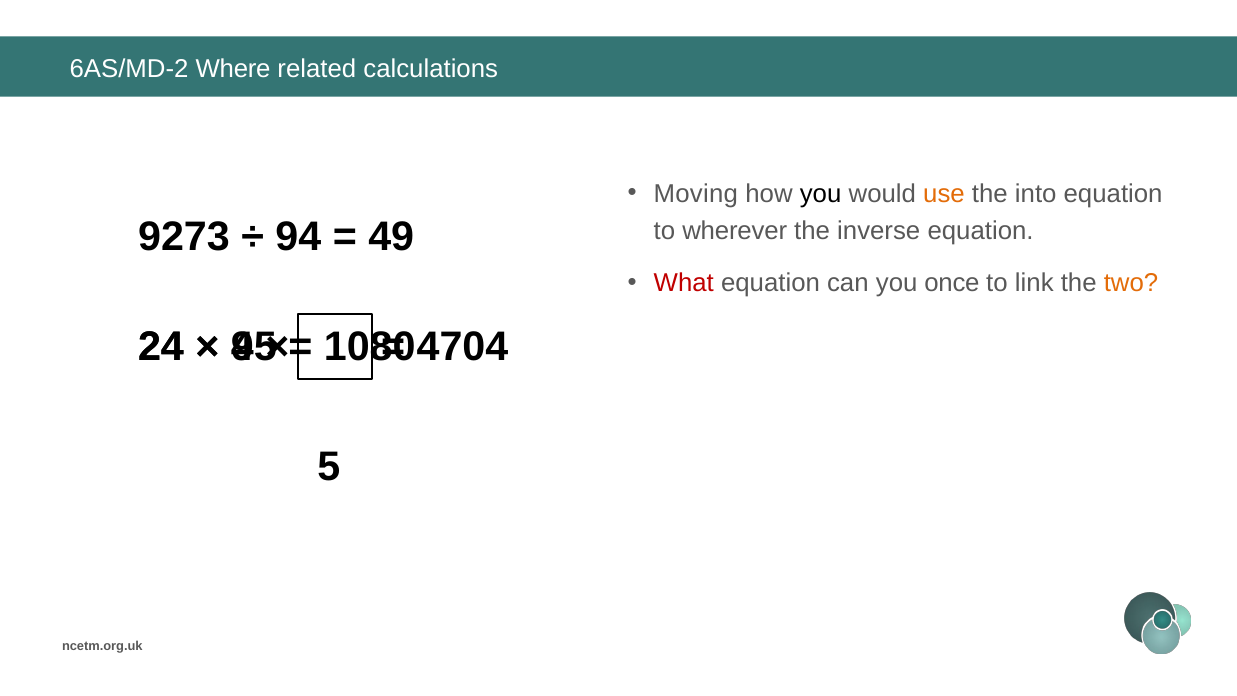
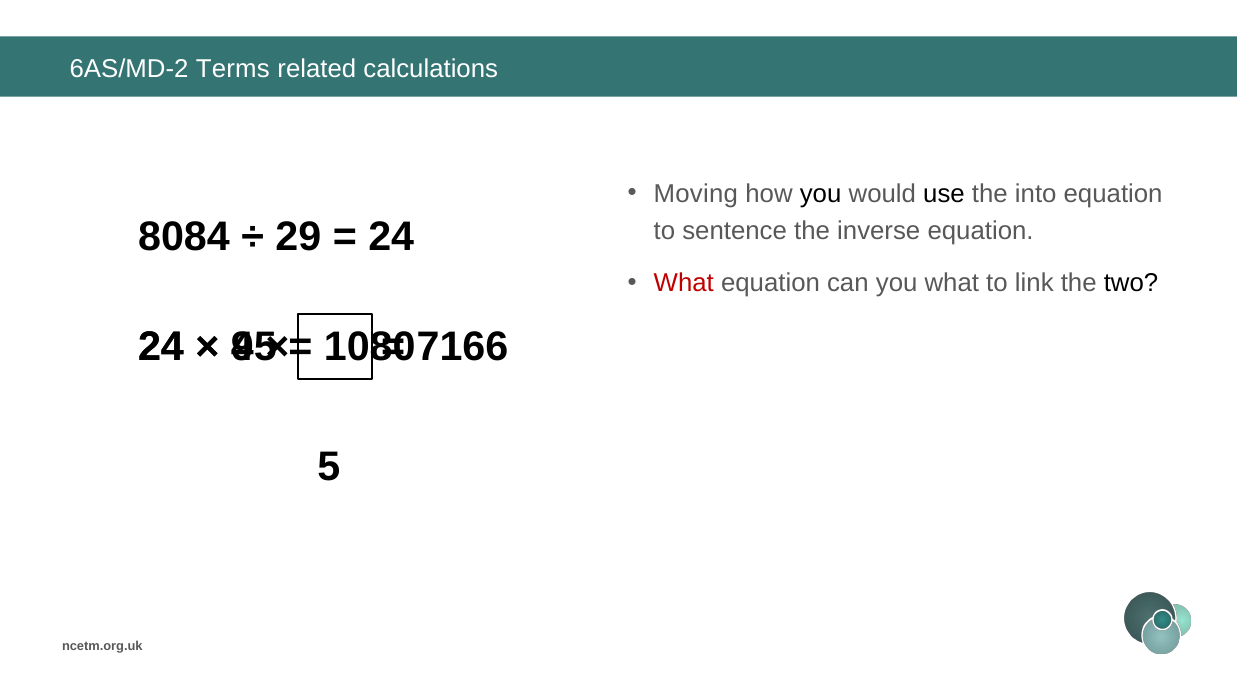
Where: Where -> Terms (233, 69)
use colour: orange -> black (944, 194)
9273: 9273 -> 8084 (184, 237)
94: 94 -> 29 (298, 237)
49: 49 -> 24 (391, 237)
wherever: wherever -> sentence (735, 231)
you once: once -> what (952, 283)
two colour: orange -> black (1131, 283)
4704: 4704 -> 7166 (462, 346)
